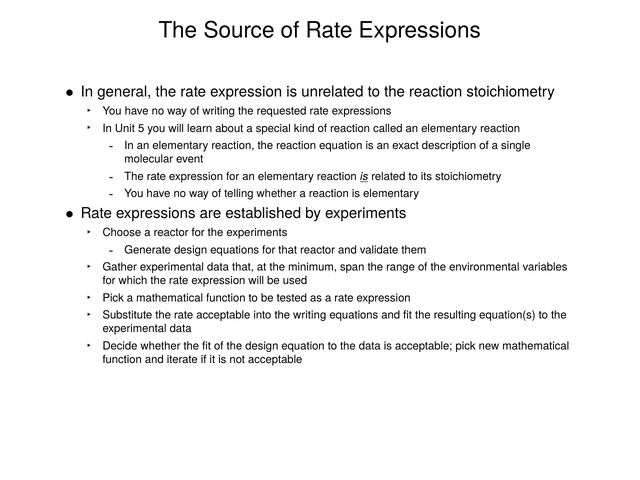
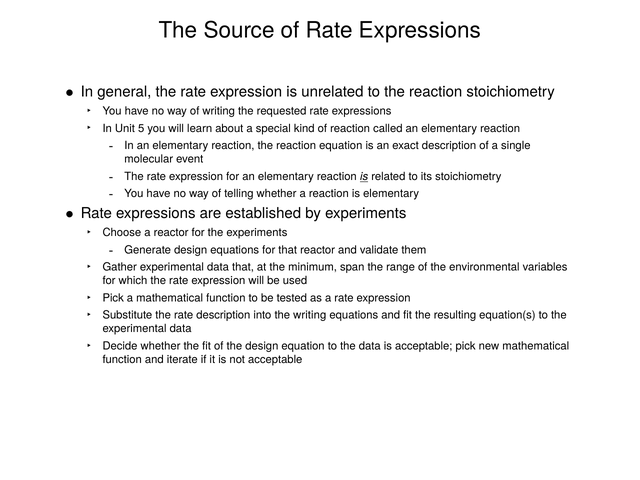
rate acceptable: acceptable -> description (223, 315)
